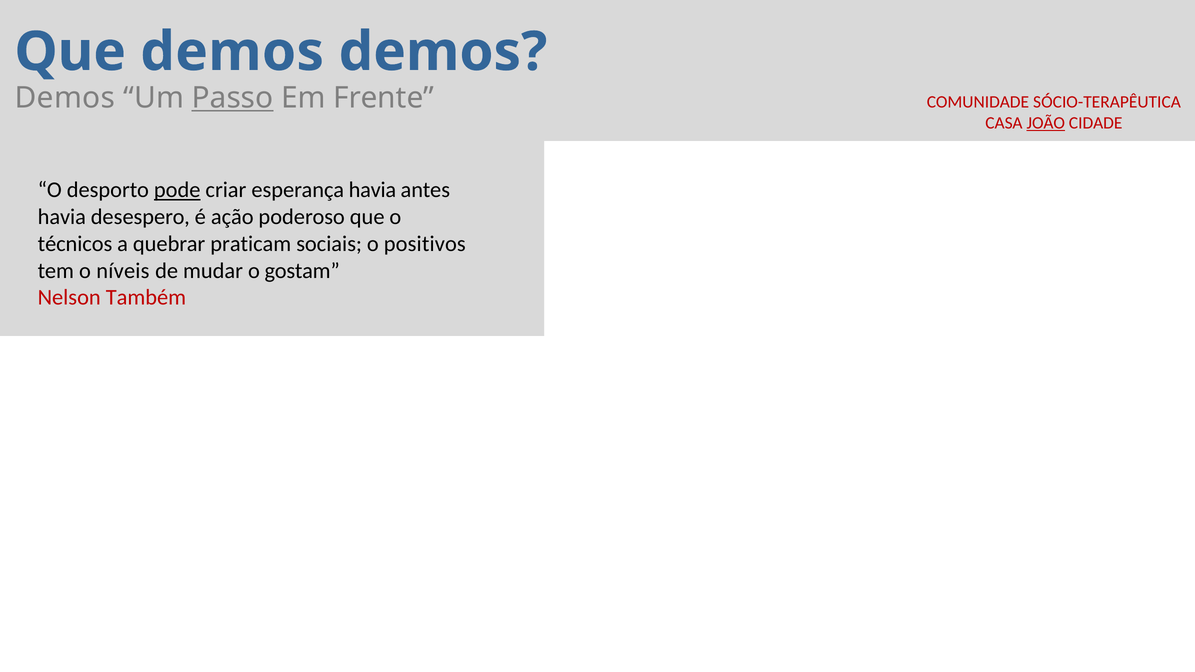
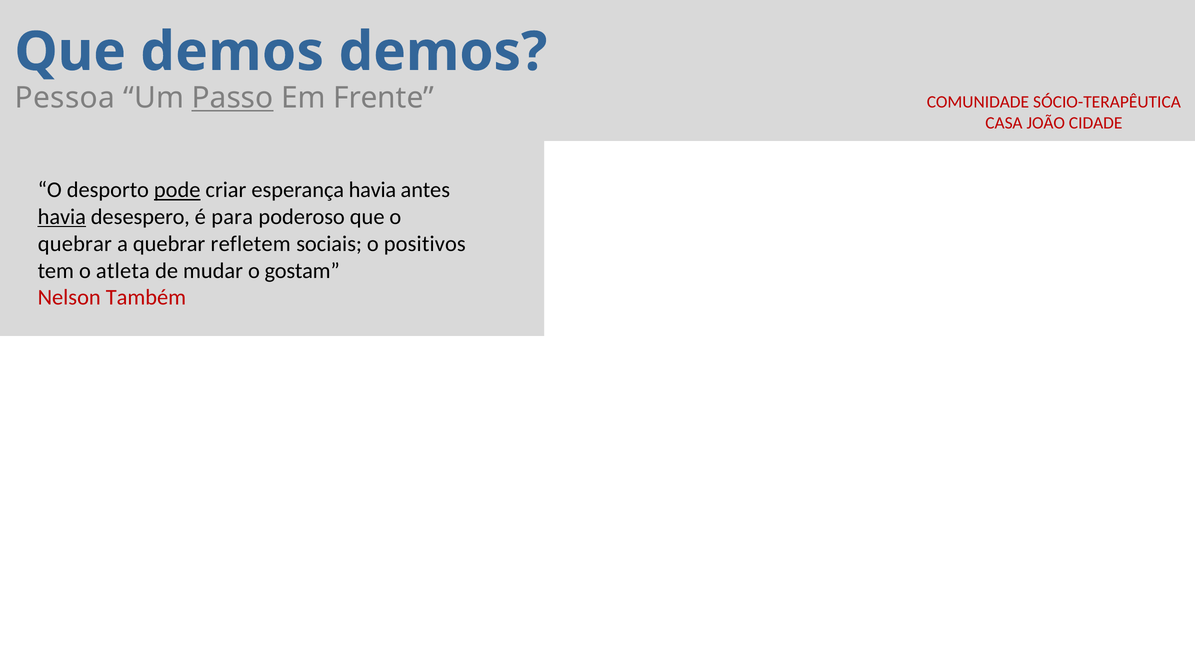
Demos: Demos -> Pessoa (65, 98)
JOÃO underline: present -> none (1046, 123)
havia underline: none -> present (62, 217)
ação: ação -> para (232, 217)
técnicos: técnicos -> quebrar (75, 244)
praticam: praticam -> refletem (251, 244)
níveis: níveis -> atleta (123, 271)
